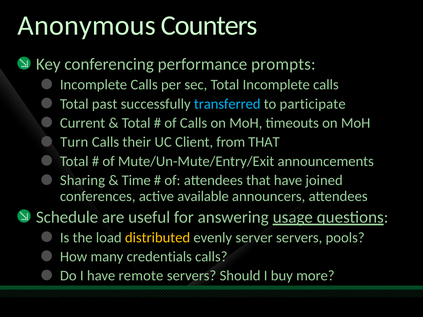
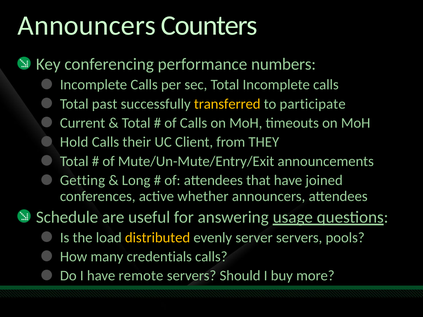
Anonymous: Anonymous -> Announcers (87, 26)
prompts: prompts -> numbers (284, 64)
transferred colour: light blue -> yellow (227, 104)
Turn: Turn -> Hold (74, 142)
from THAT: THAT -> THEY (264, 142)
Sharing: Sharing -> Getting (82, 181)
Time: Time -> Long (136, 181)
available: available -> whether (203, 196)
